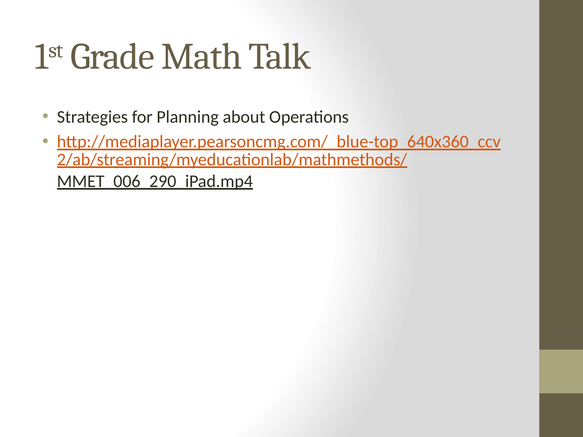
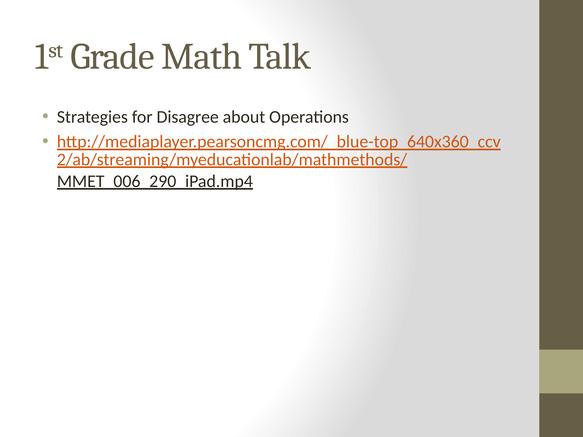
Planning: Planning -> Disagree (188, 117)
